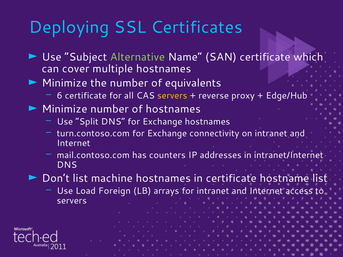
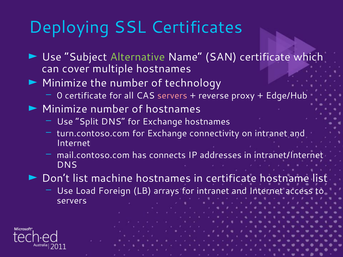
equivalents: equivalents -> technology (193, 83)
6: 6 -> 0 (60, 96)
servers colour: yellow -> pink (172, 96)
counters: counters -> connects (167, 155)
